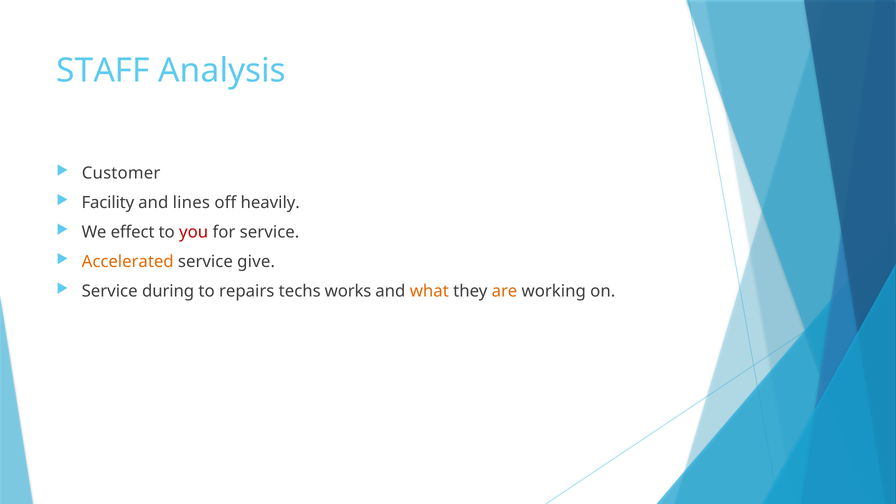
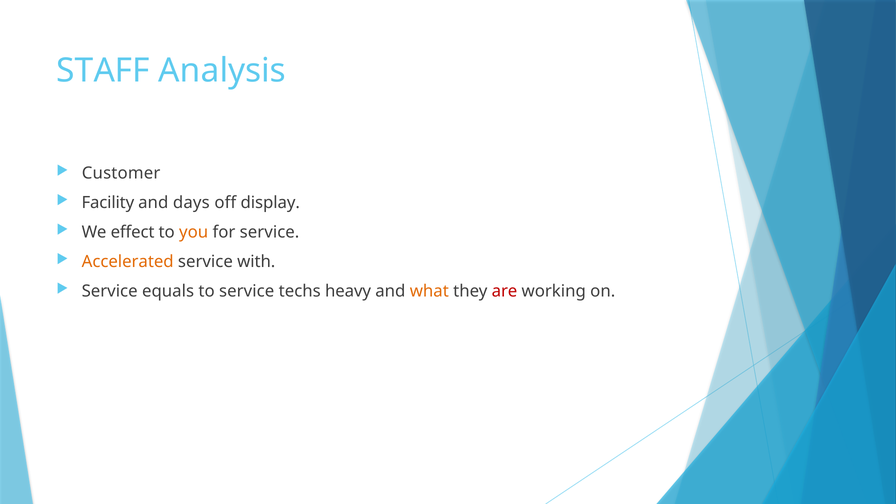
lines: lines -> days (191, 203)
heavily: heavily -> display (270, 203)
you colour: red -> orange (194, 232)
give: give -> with (256, 262)
during: during -> equals (168, 291)
to repairs: repairs -> service (247, 291)
works: works -> heavy (348, 291)
are colour: orange -> red (505, 291)
